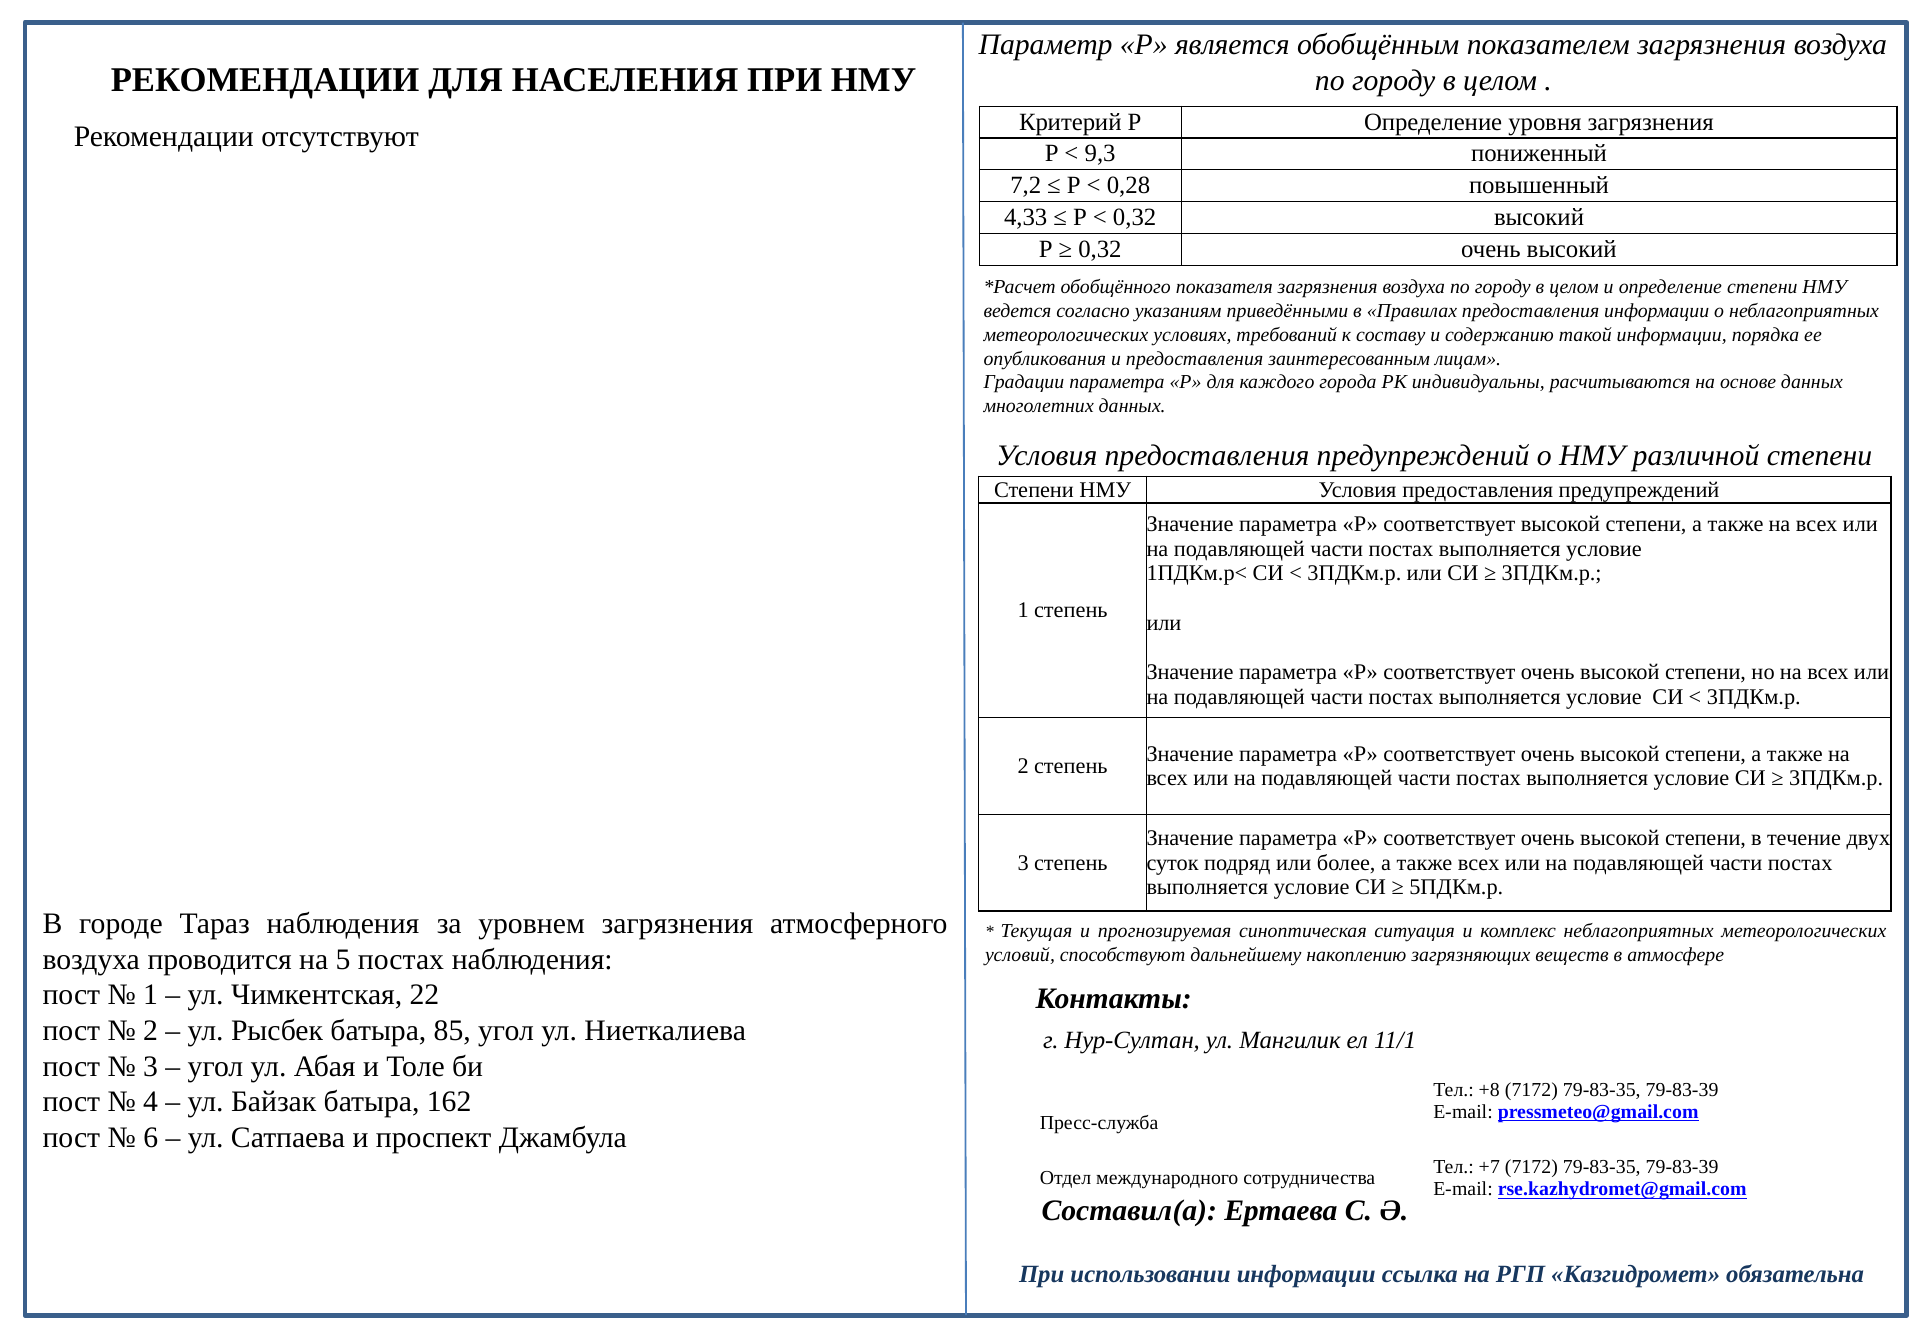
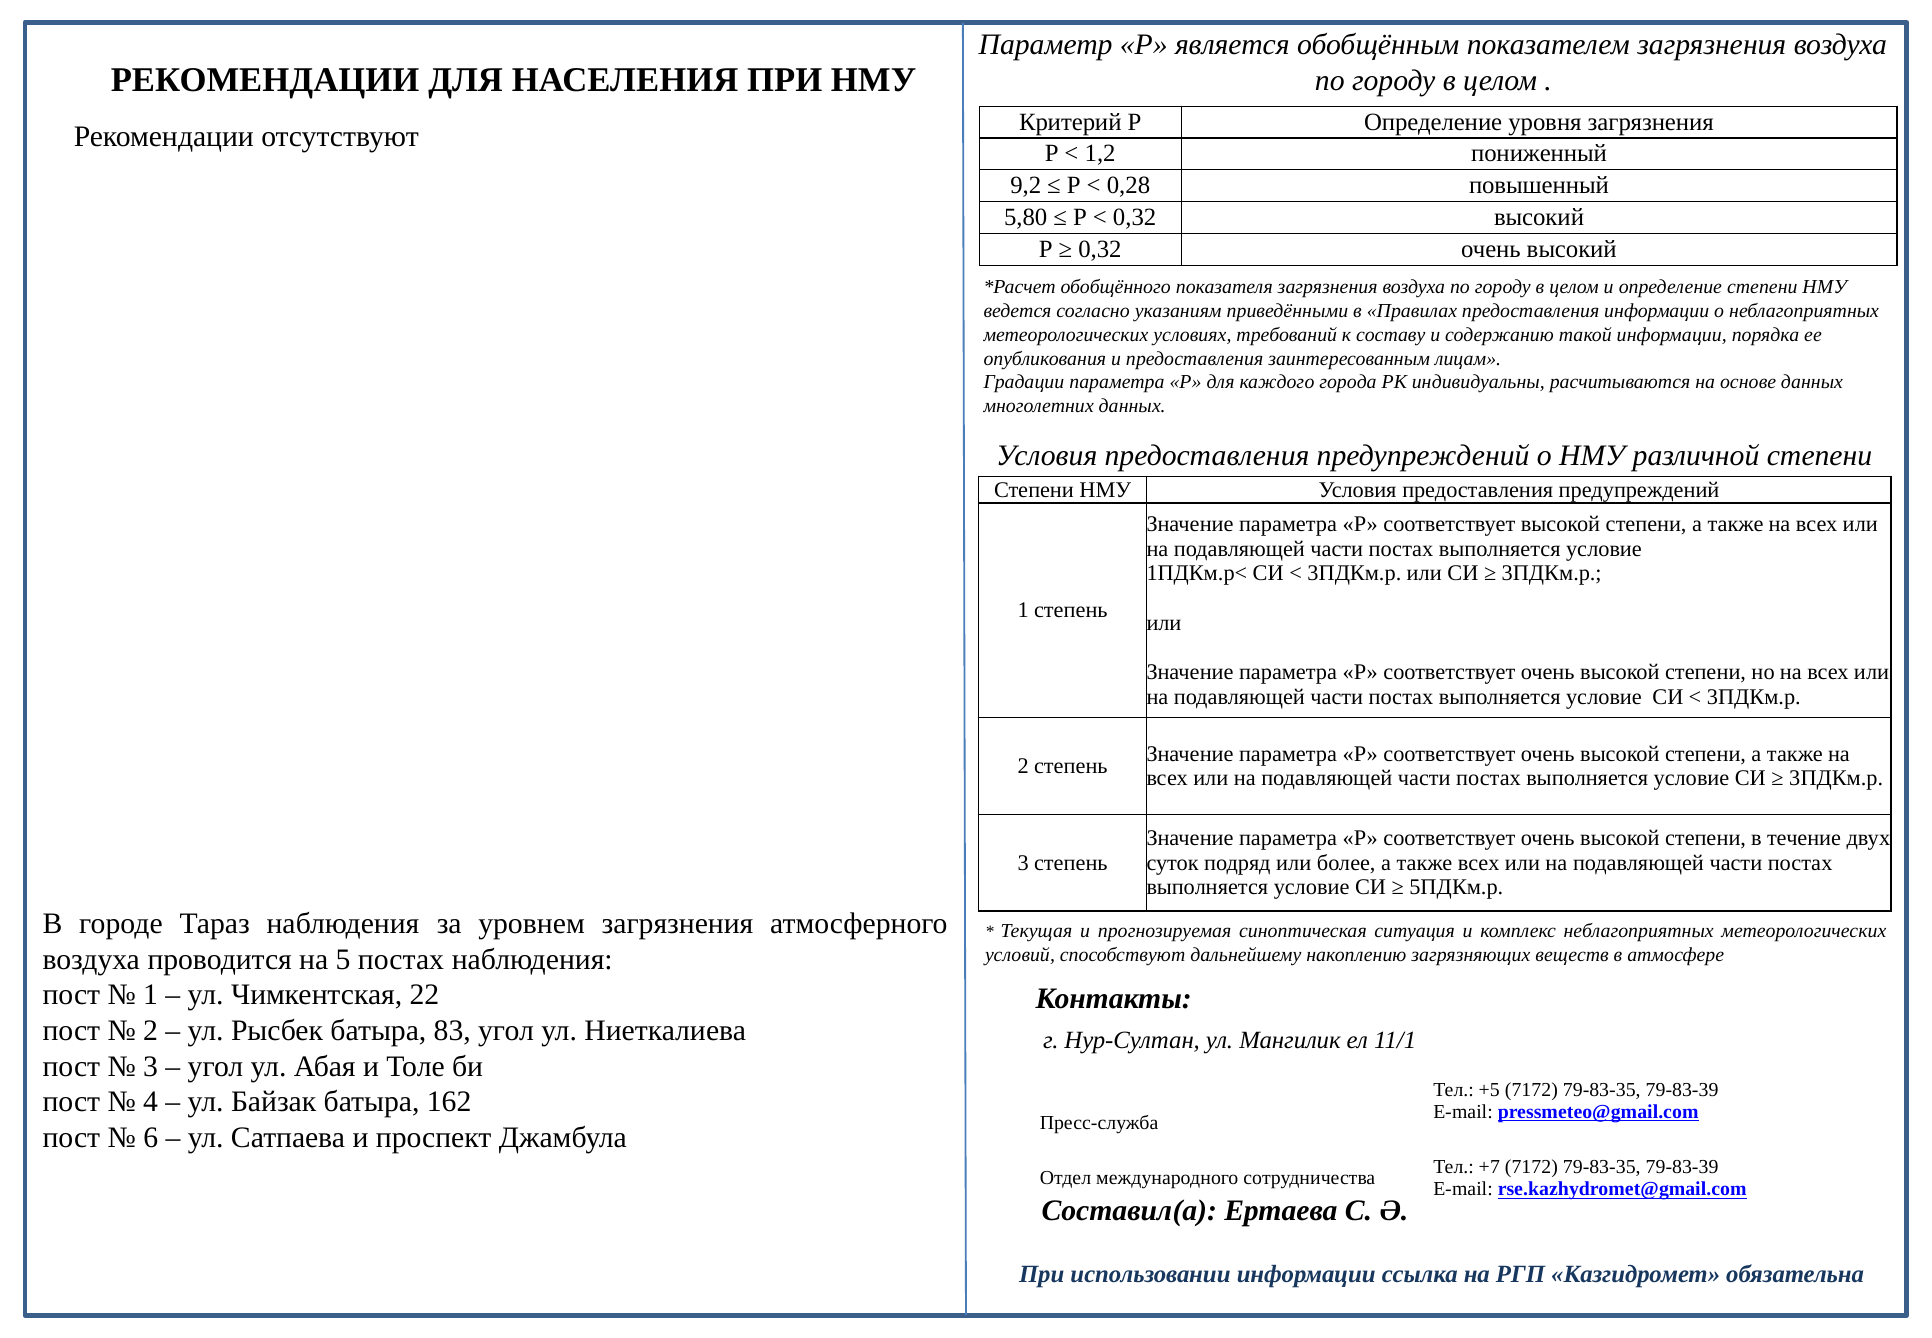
9,3: 9,3 -> 1,2 (1100, 154)
7,2: 7,2 -> 9,2 (1026, 186)
4,33: 4,33 -> 5,80 (1026, 217)
85: 85 -> 83 (452, 1030)
+8: +8 -> +5 (1489, 1090)
